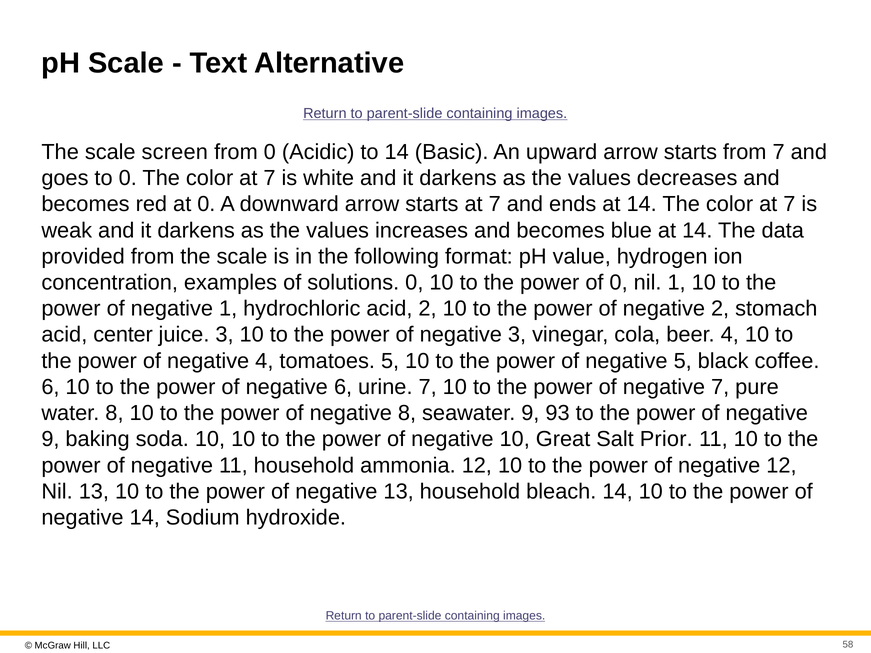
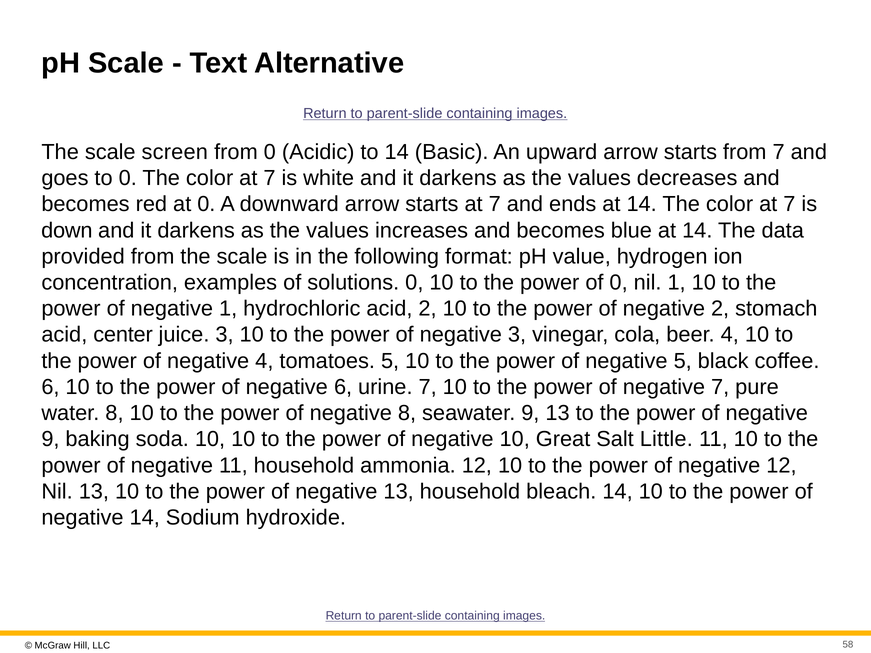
weak: weak -> down (67, 230)
9 93: 93 -> 13 (558, 413)
Prior: Prior -> Little (666, 439)
